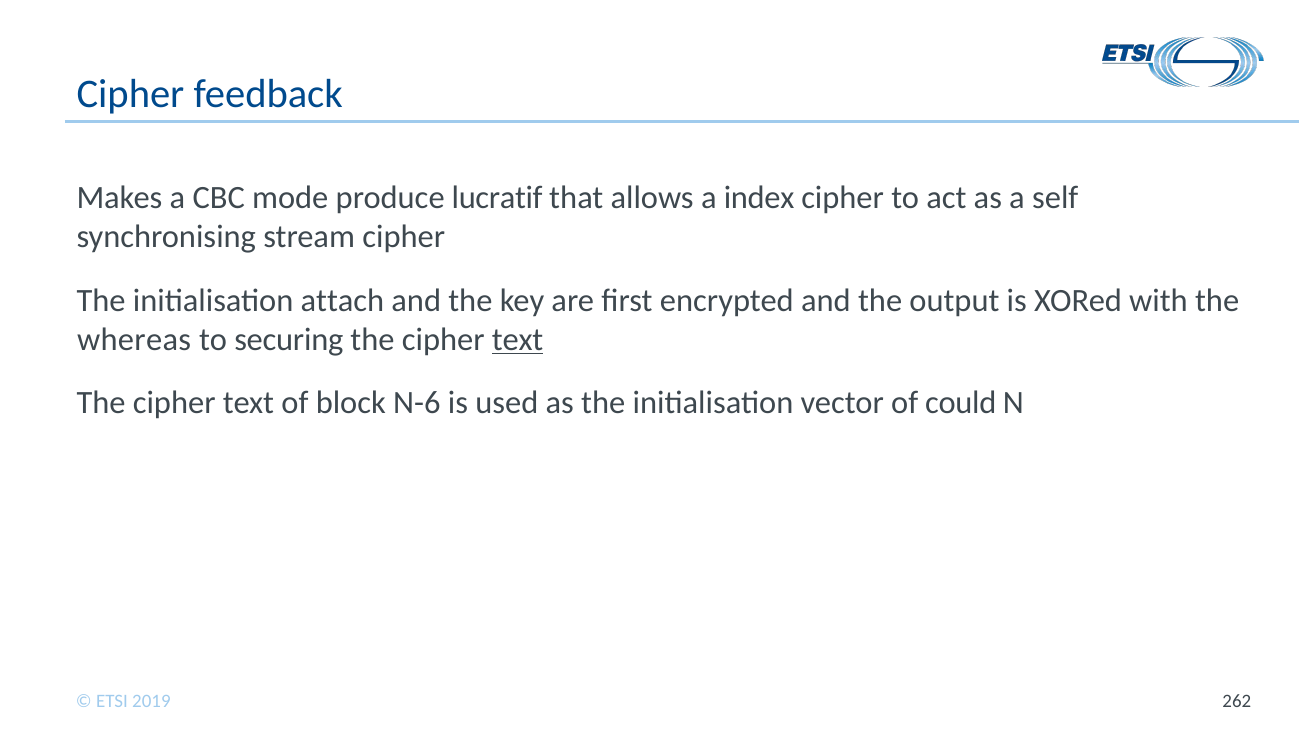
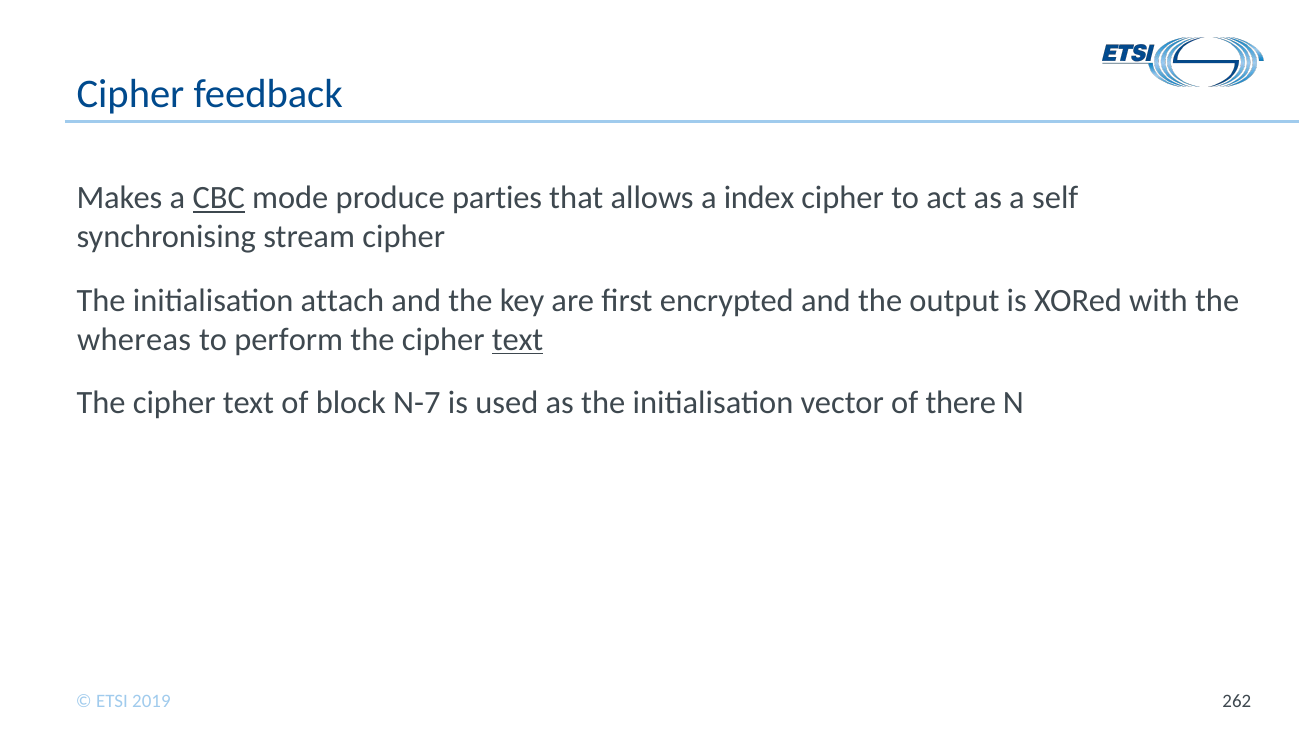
CBC underline: none -> present (219, 198)
lucratif: lucratif -> parties (497, 198)
securing: securing -> perform (289, 339)
N-6: N-6 -> N-7 (417, 403)
could: could -> there (961, 403)
